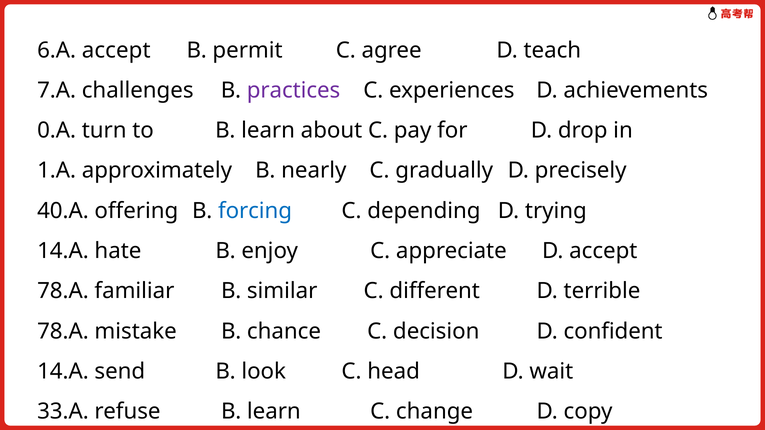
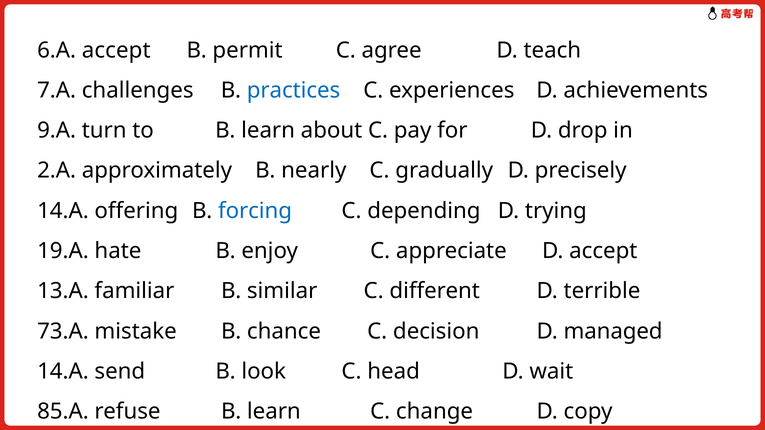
practices colour: purple -> blue (294, 90)
0.A: 0.A -> 9.A (57, 131)
1.A: 1.A -> 2.A (57, 171)
40.A: 40.A -> 14.A (63, 211)
14.A: 14.A -> 19.A (63, 251)
78.A: 78.A -> 13.A (63, 291)
78.A: 78.A -> 73.A (63, 331)
confident: confident -> managed (613, 331)
33.A: 33.A -> 85.A (63, 412)
